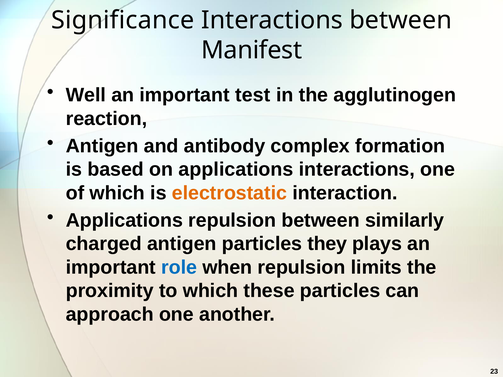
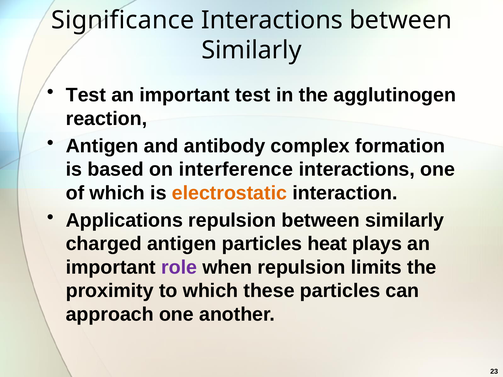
Manifest: Manifest -> Similarly (252, 50)
Well: Well -> Test (86, 95)
on applications: applications -> interference (236, 170)
they: they -> heat (327, 244)
role colour: blue -> purple (179, 268)
